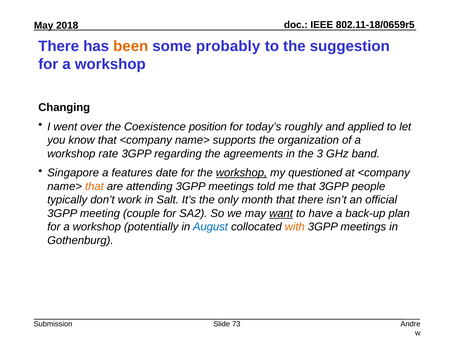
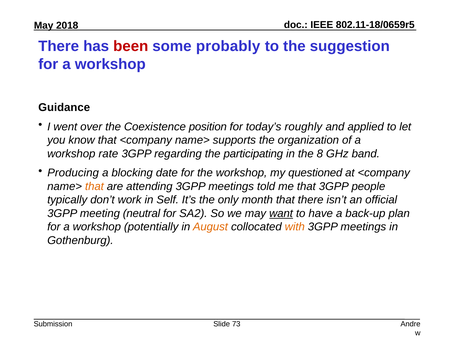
been colour: orange -> red (131, 46)
Changing: Changing -> Guidance (64, 107)
agreements: agreements -> participating (253, 153)
3: 3 -> 8 (320, 153)
Singapore: Singapore -> Producing (73, 173)
features: features -> blocking (132, 173)
workshop underline: present -> none (242, 173)
Salt: Salt -> Self (168, 200)
couple: couple -> neutral (142, 213)
August colour: blue -> orange (210, 227)
